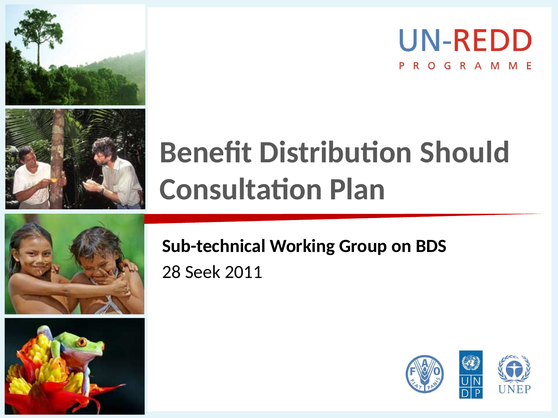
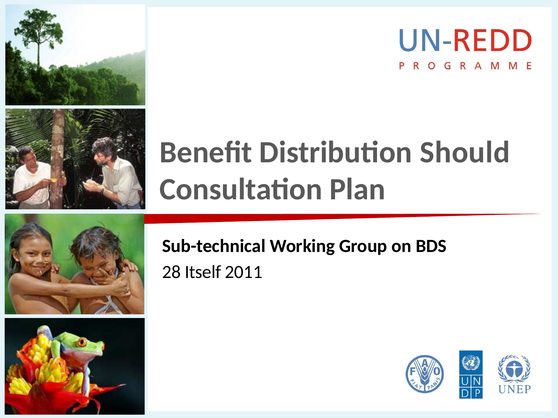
Seek: Seek -> Itself (203, 272)
